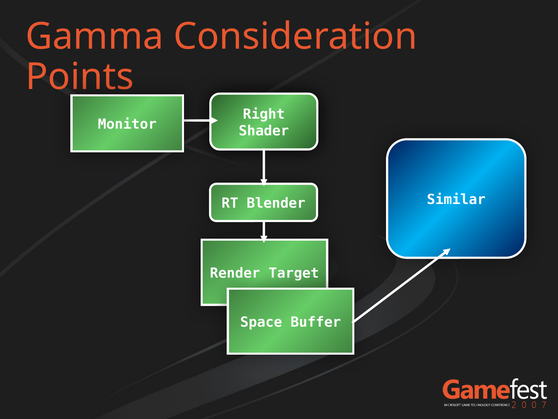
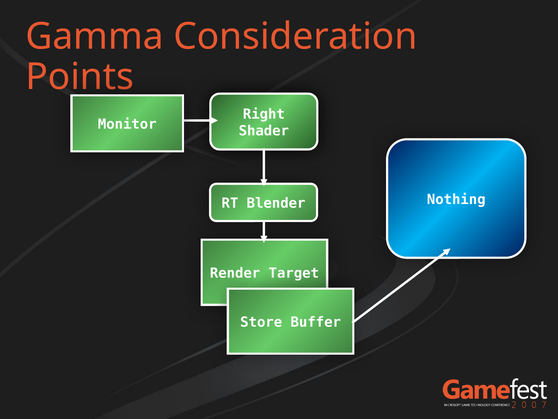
Similar: Similar -> Nothing (456, 199)
Space: Space -> Store (261, 322)
